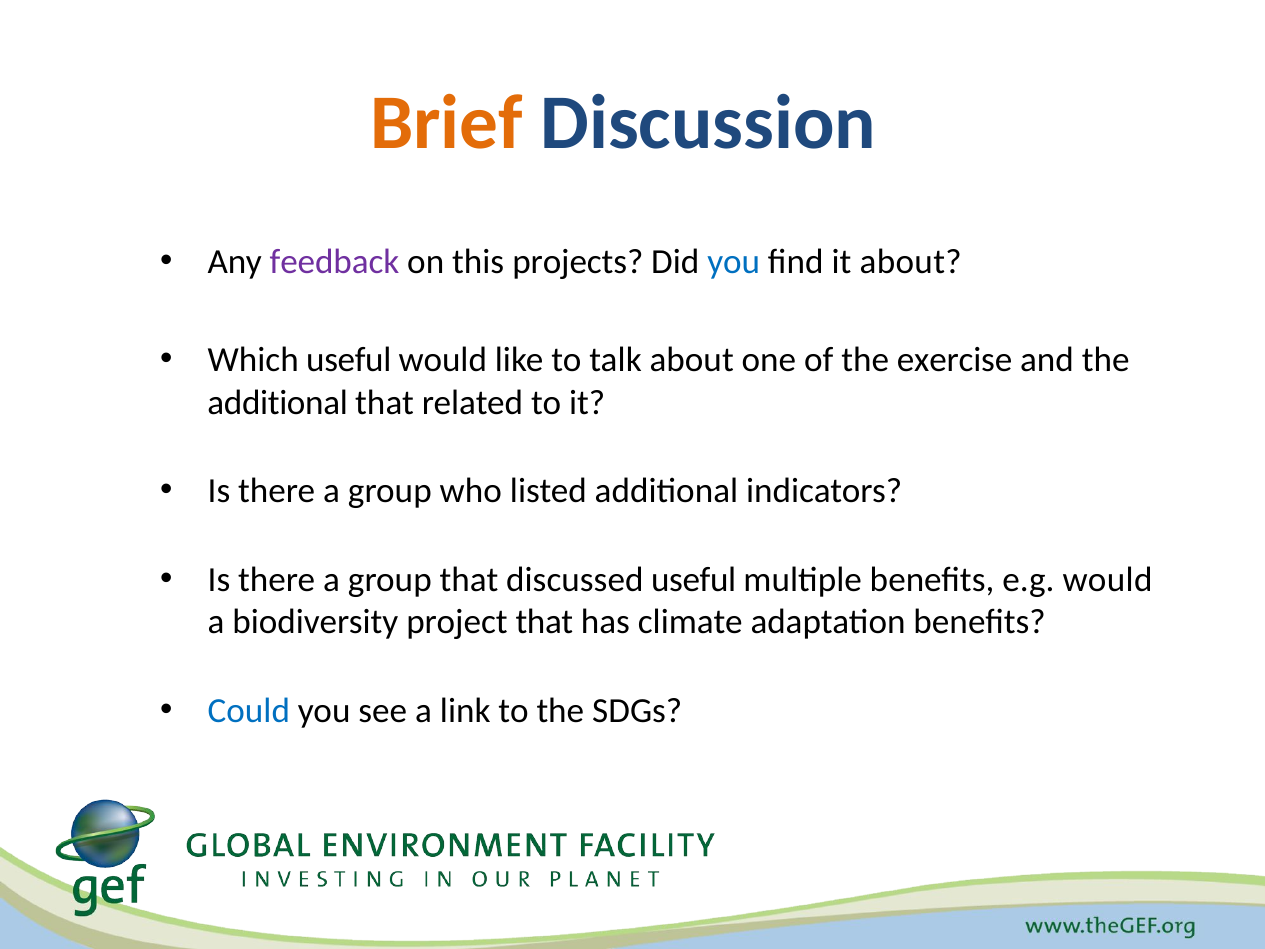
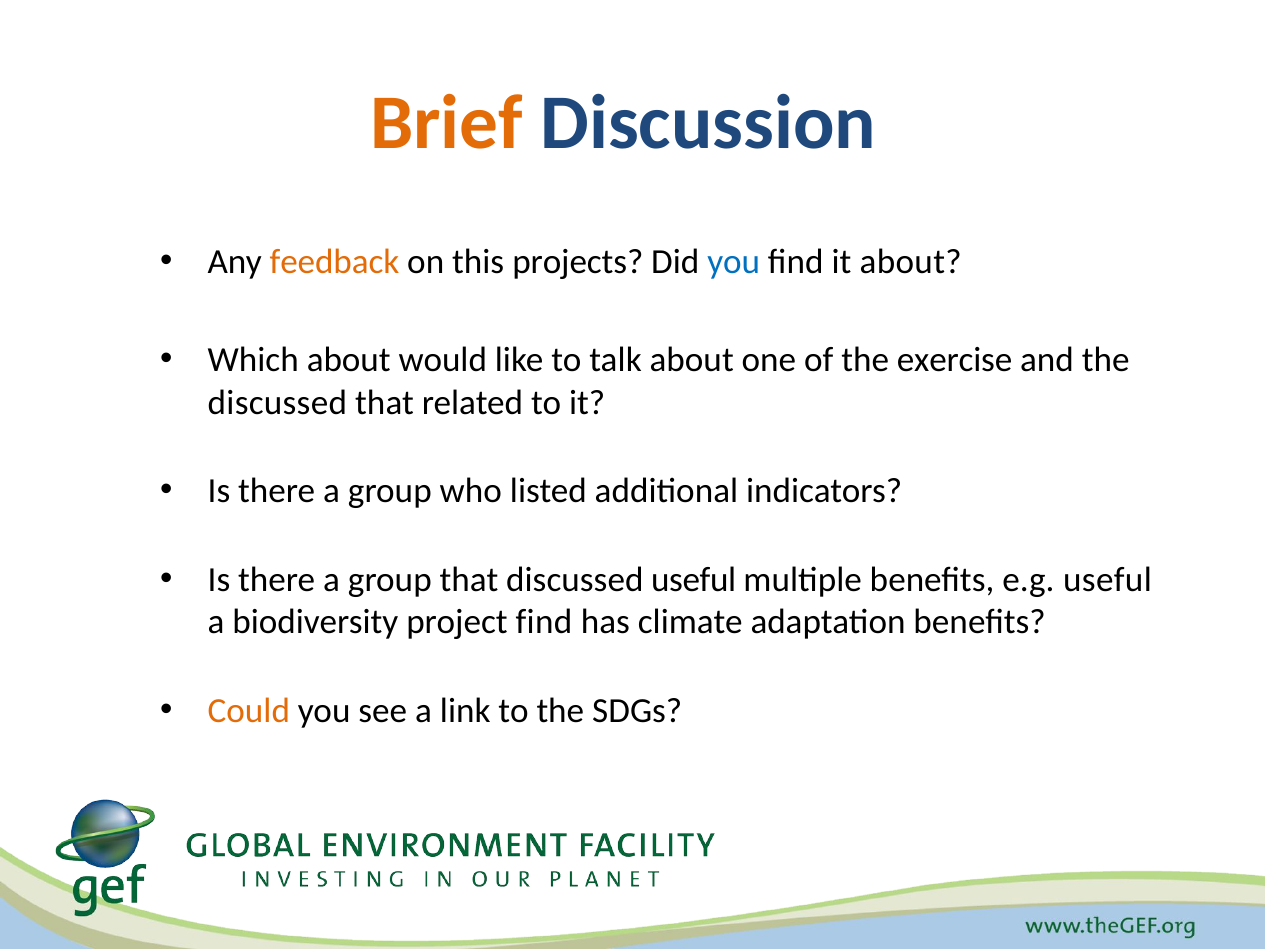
feedback colour: purple -> orange (334, 262)
Which useful: useful -> about (349, 360)
additional: additional -> discussed (277, 402)
e.g would: would -> useful (1108, 580)
project that: that -> find (544, 622)
Could colour: blue -> orange (249, 710)
